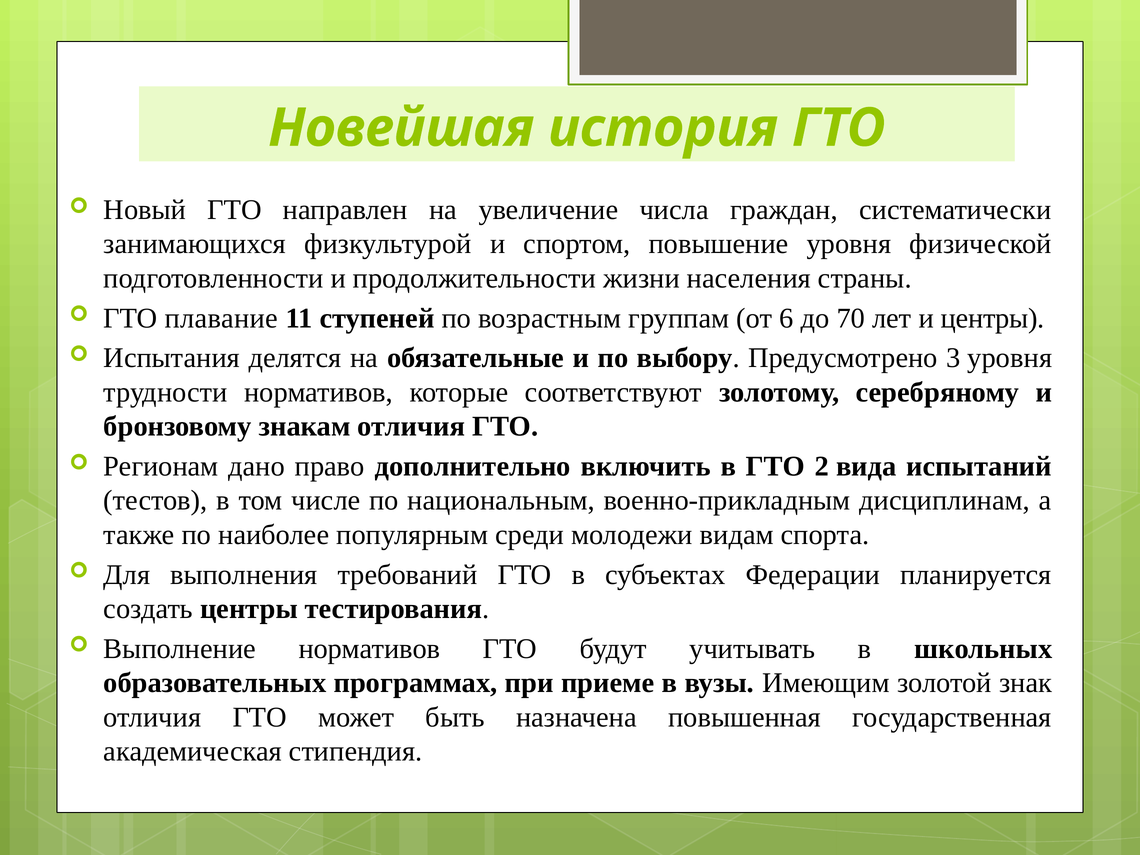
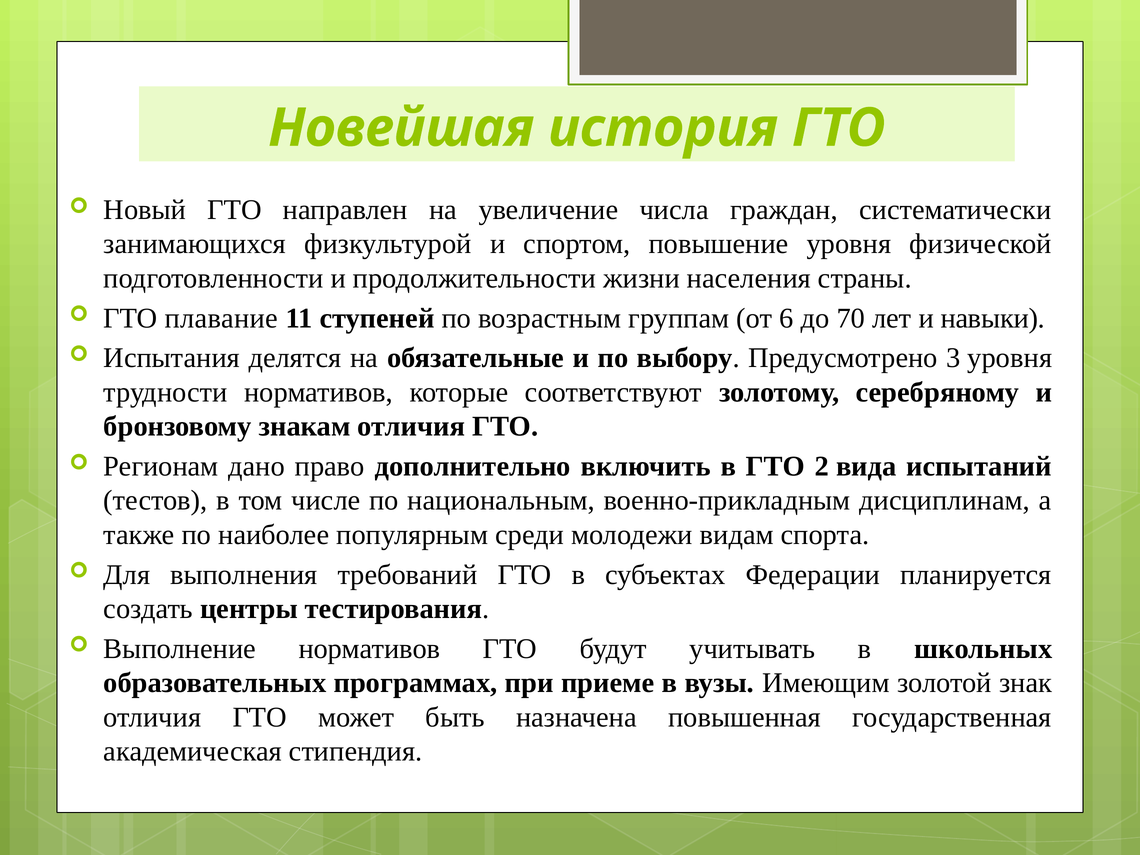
и центры: центры -> навыки (993, 318)
